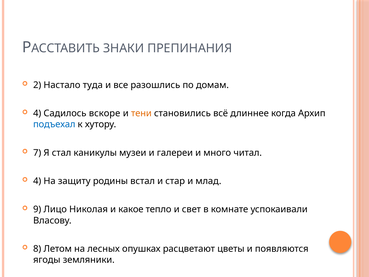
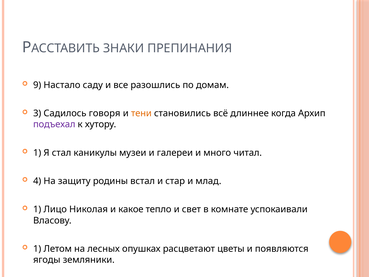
2: 2 -> 9 (37, 85)
туда: туда -> саду (93, 85)
4: 4 -> 3 (37, 113)
вскоре: вскоре -> говоря (105, 113)
подъехал colour: blue -> purple (54, 124)
7: 7 -> 1 (37, 153)
9: 9 -> 1 (37, 209)
8: 8 -> 1 (37, 249)
